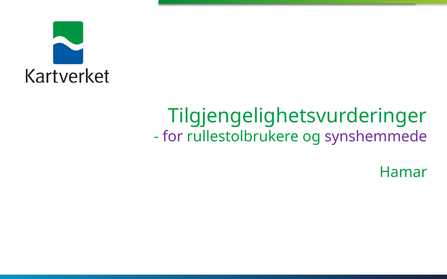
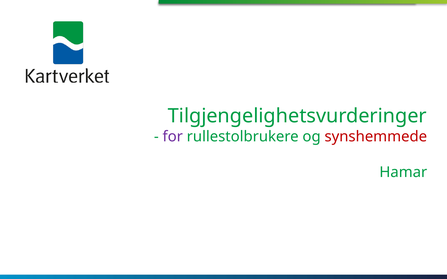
synshemmede colour: purple -> red (376, 137)
